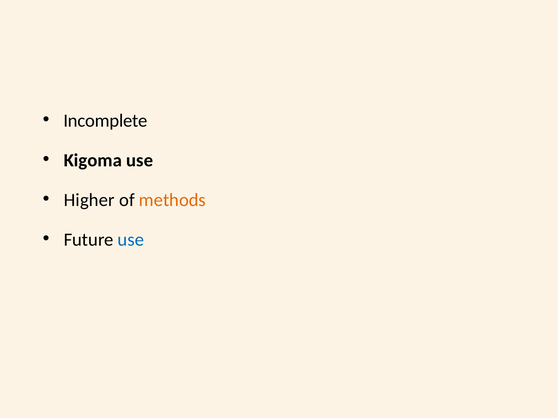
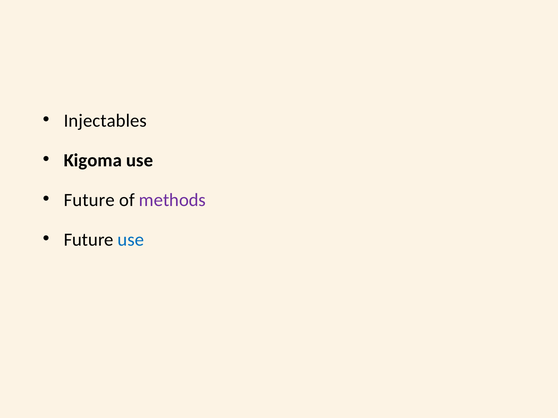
Incomplete: Incomplete -> Injectables (105, 121)
Higher: Higher -> Future (89, 200)
methods colour: orange -> purple (172, 200)
